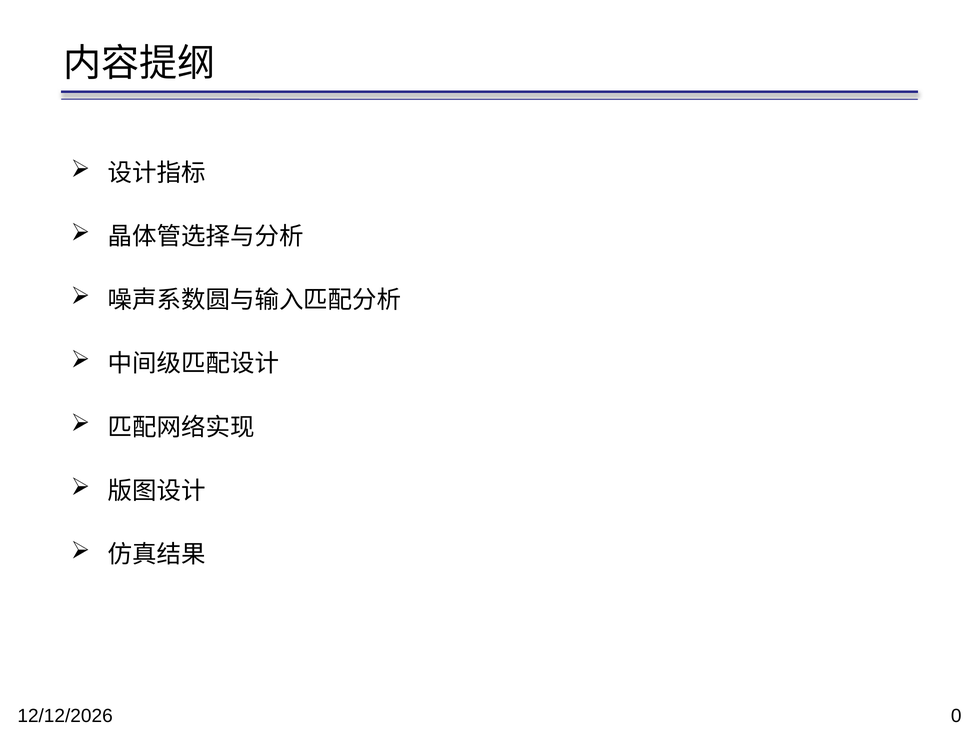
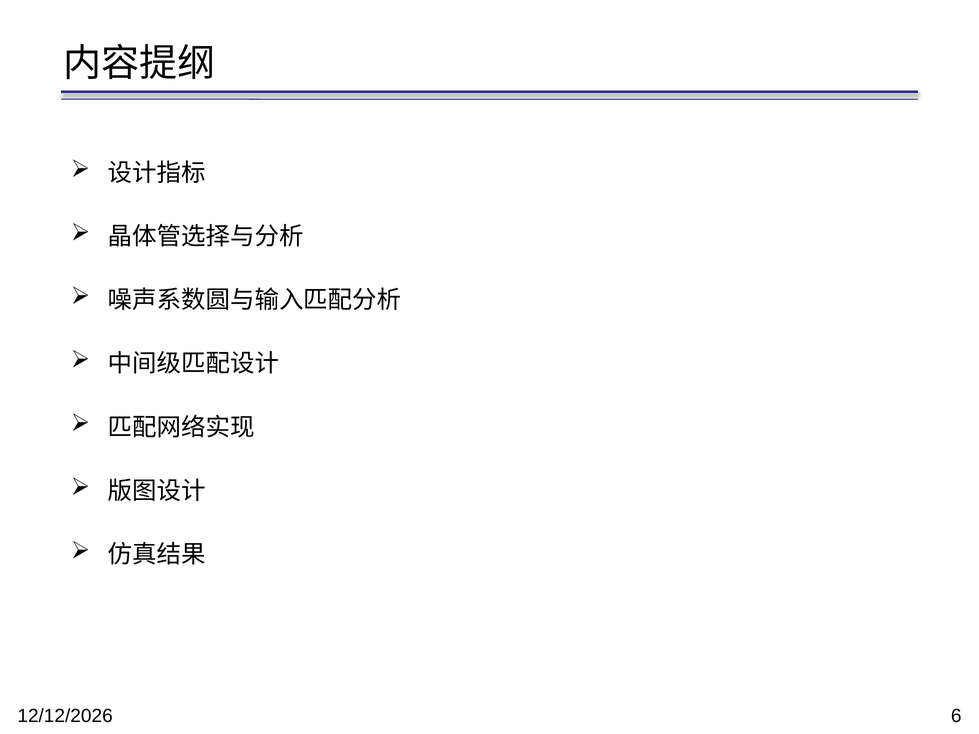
0: 0 -> 6 (956, 716)
